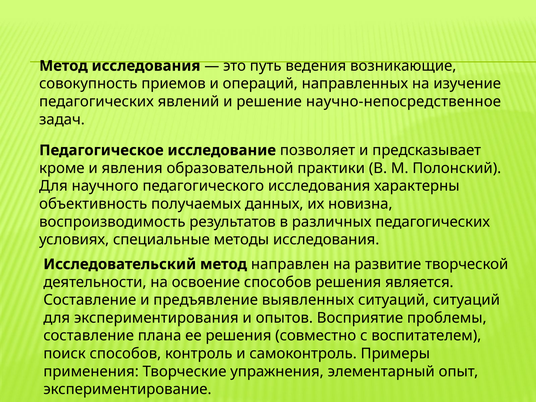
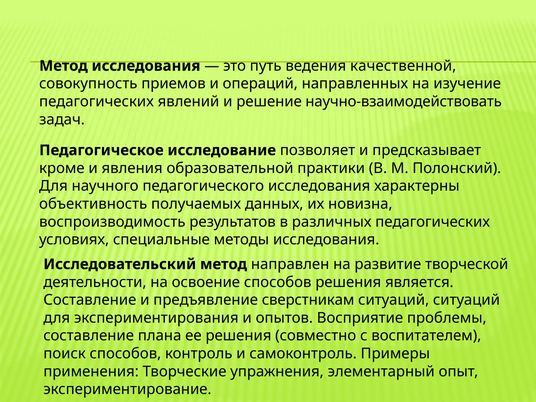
возникающие: возникающие -> качественной (403, 66)
научно-непосредственное: научно-непосредственное -> научно-взаимодействовать (404, 102)
выявленных: выявленных -> сверстникам (308, 300)
